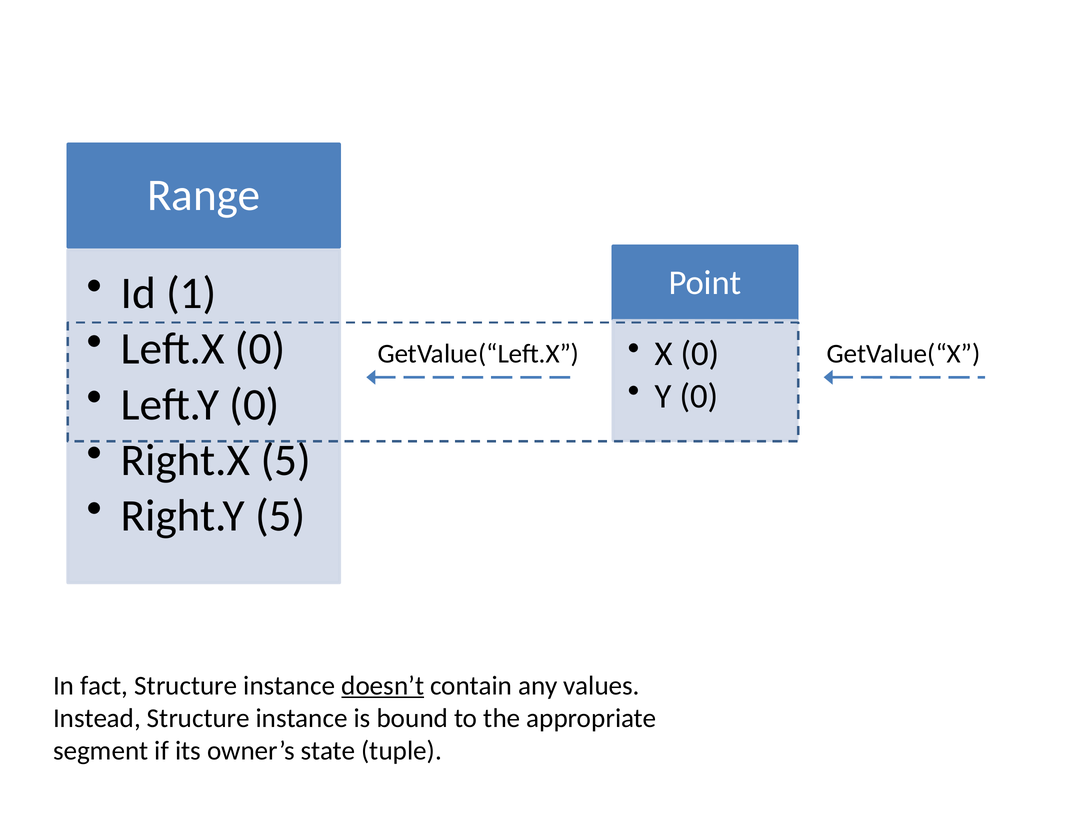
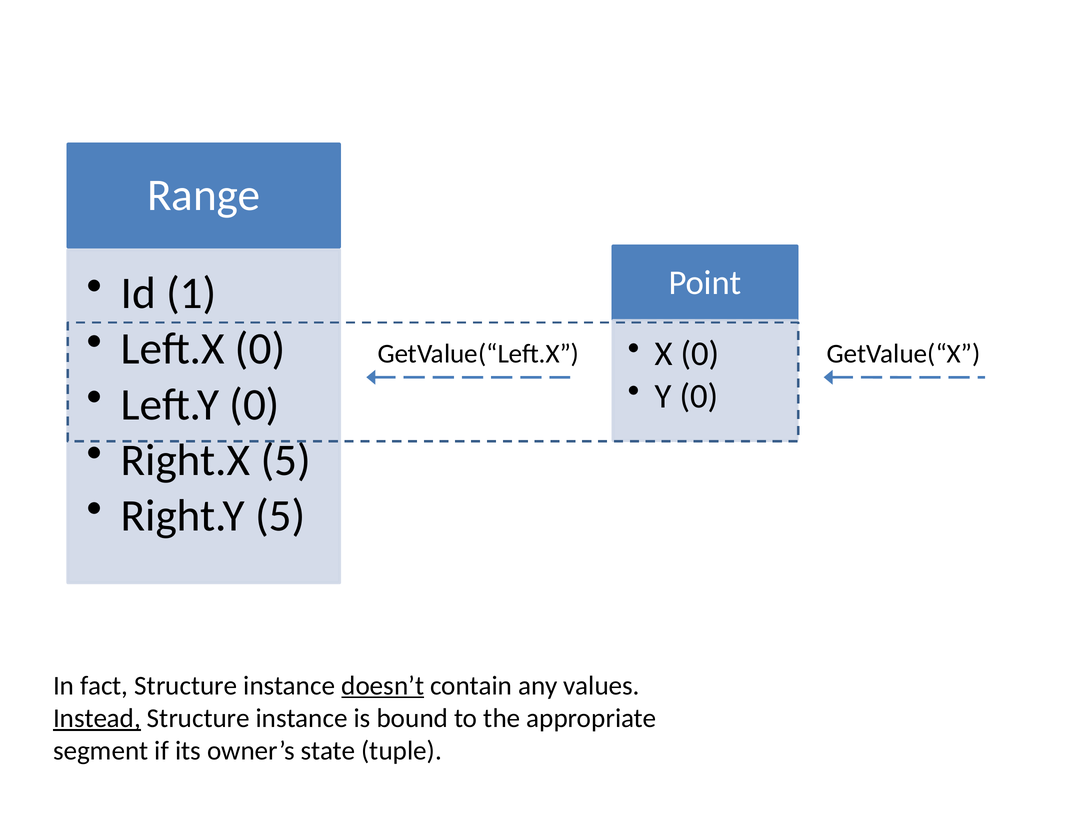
Instead underline: none -> present (97, 719)
